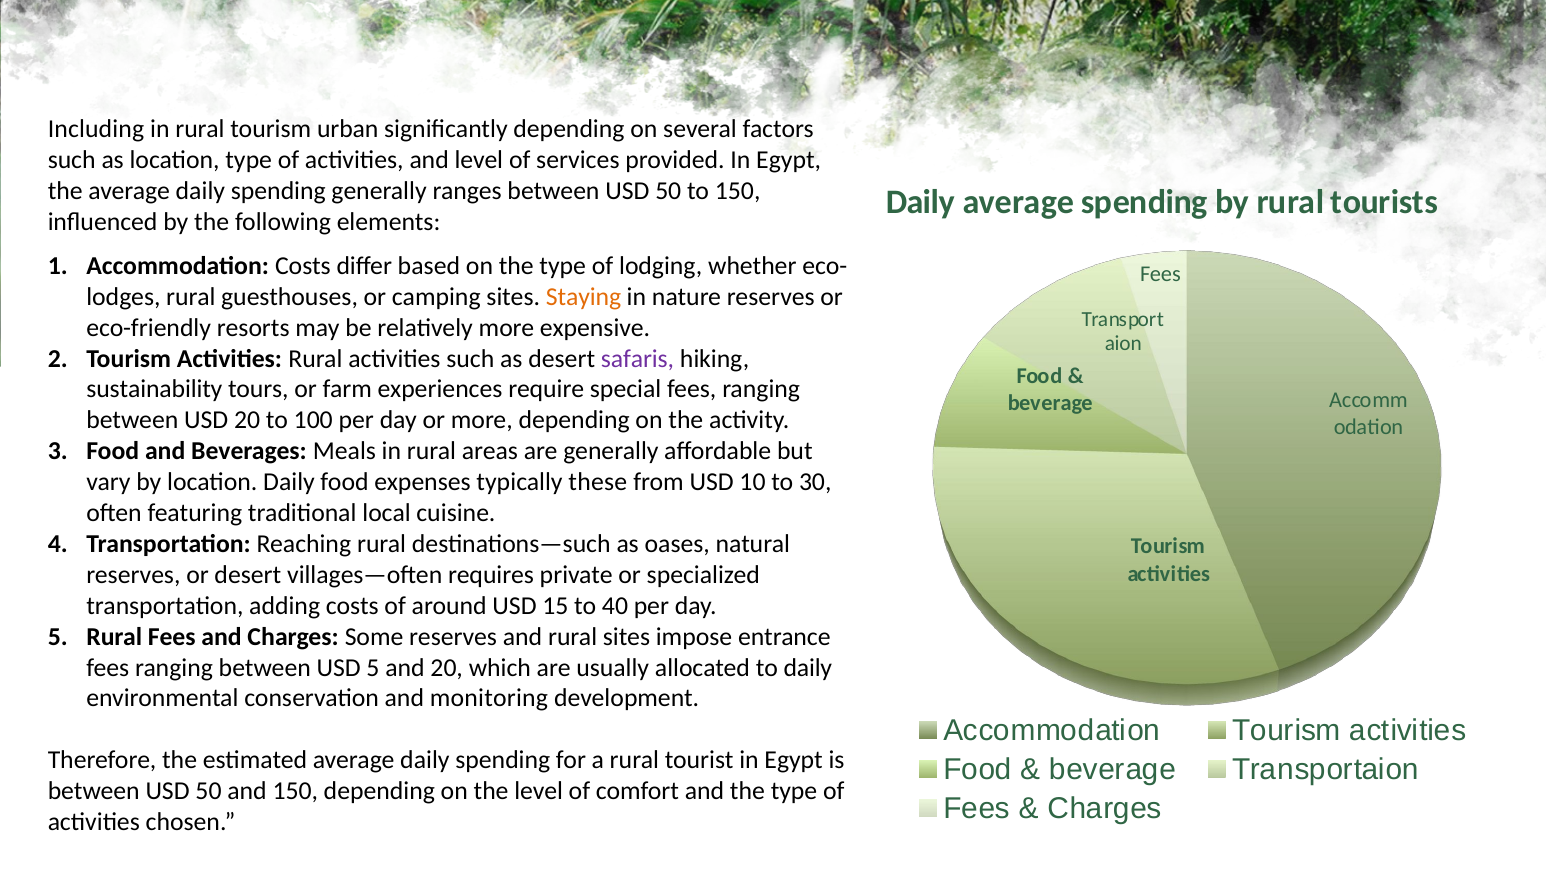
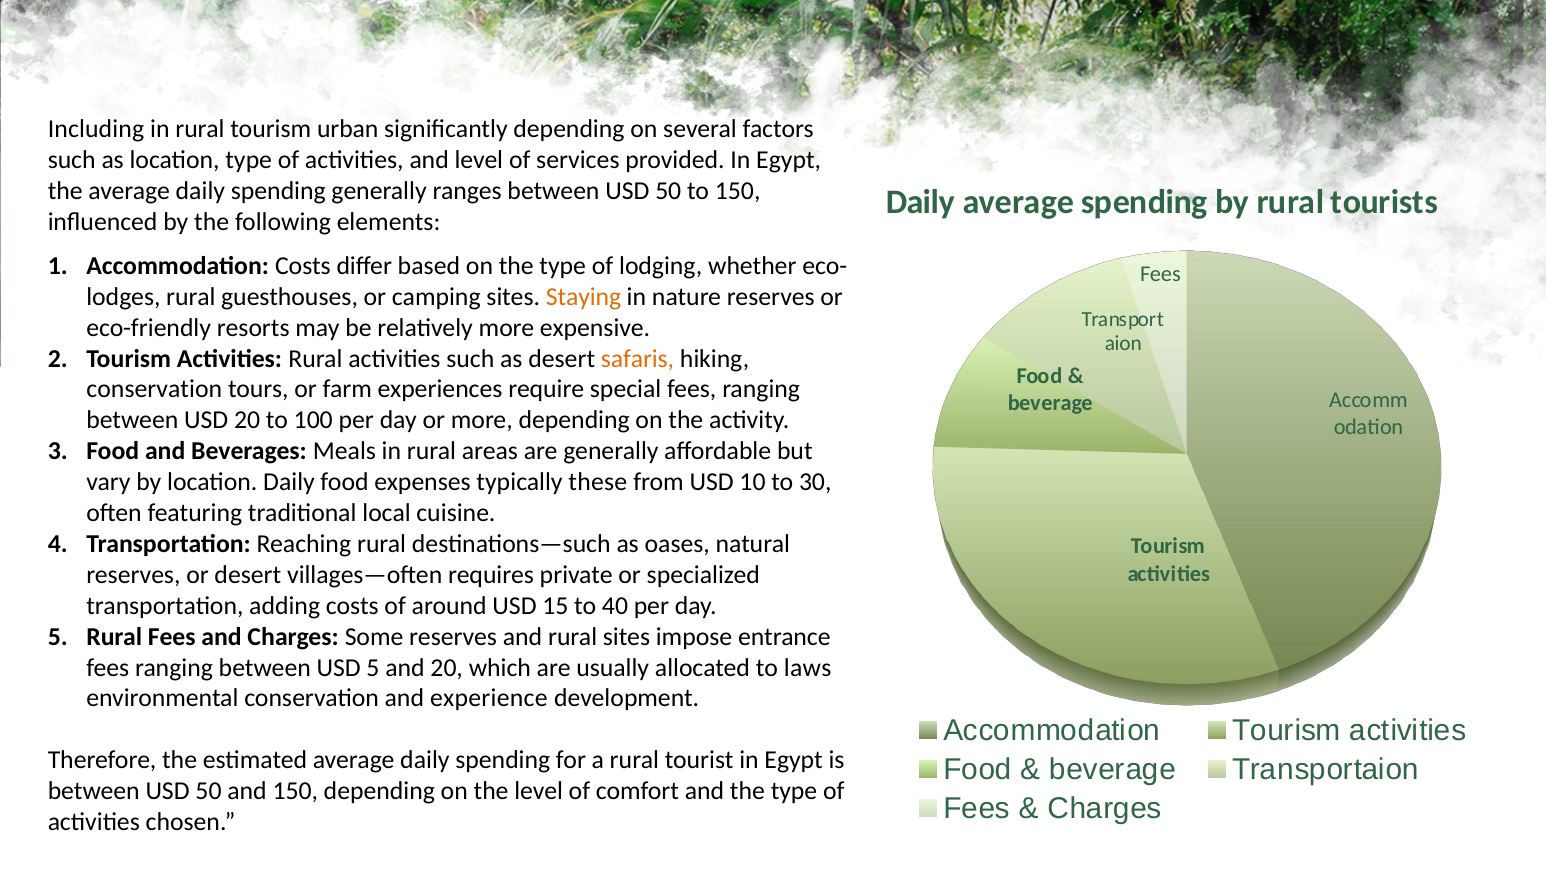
safaris colour: purple -> orange (638, 359)
sustainability: sustainability -> conservation (154, 390)
to daily: daily -> laws (808, 668)
monitoring: monitoring -> experience (489, 699)
